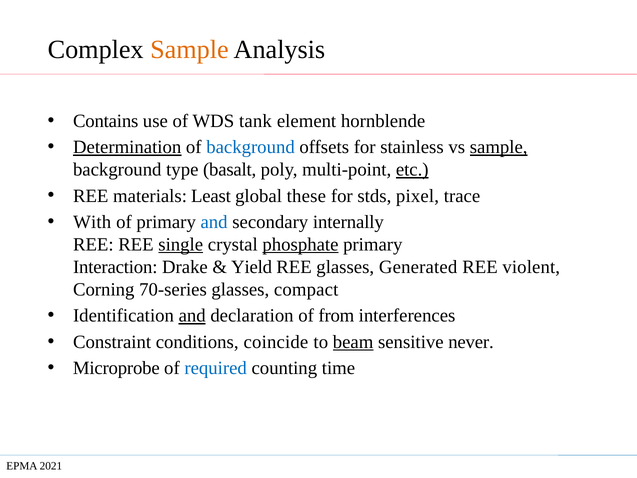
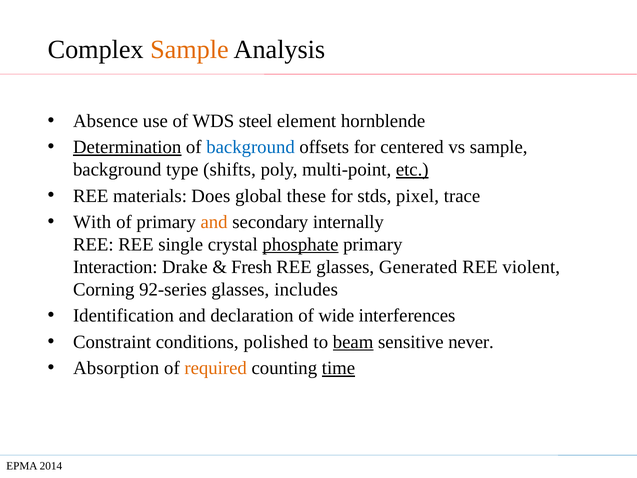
Contains: Contains -> Absence (106, 121)
tank: tank -> steel (256, 121)
stainless: stainless -> centered (412, 147)
sample underline: present -> none (499, 147)
basalt: basalt -> shifts (229, 170)
Least: Least -> Does (211, 196)
and colour: blue -> orange (214, 222)
single underline: present -> none (181, 245)
Yield: Yield -> Fresh (252, 267)
70-series: 70-series -> 92-series (173, 289)
compact: compact -> includes (306, 289)
and underline: present -> none (192, 316)
from: from -> wide (336, 316)
coincide: coincide -> polished (276, 342)
Microprobe: Microprobe -> Absorption (116, 368)
required colour: blue -> orange (216, 368)
time underline: none -> present (338, 368)
2021: 2021 -> 2014 (51, 466)
